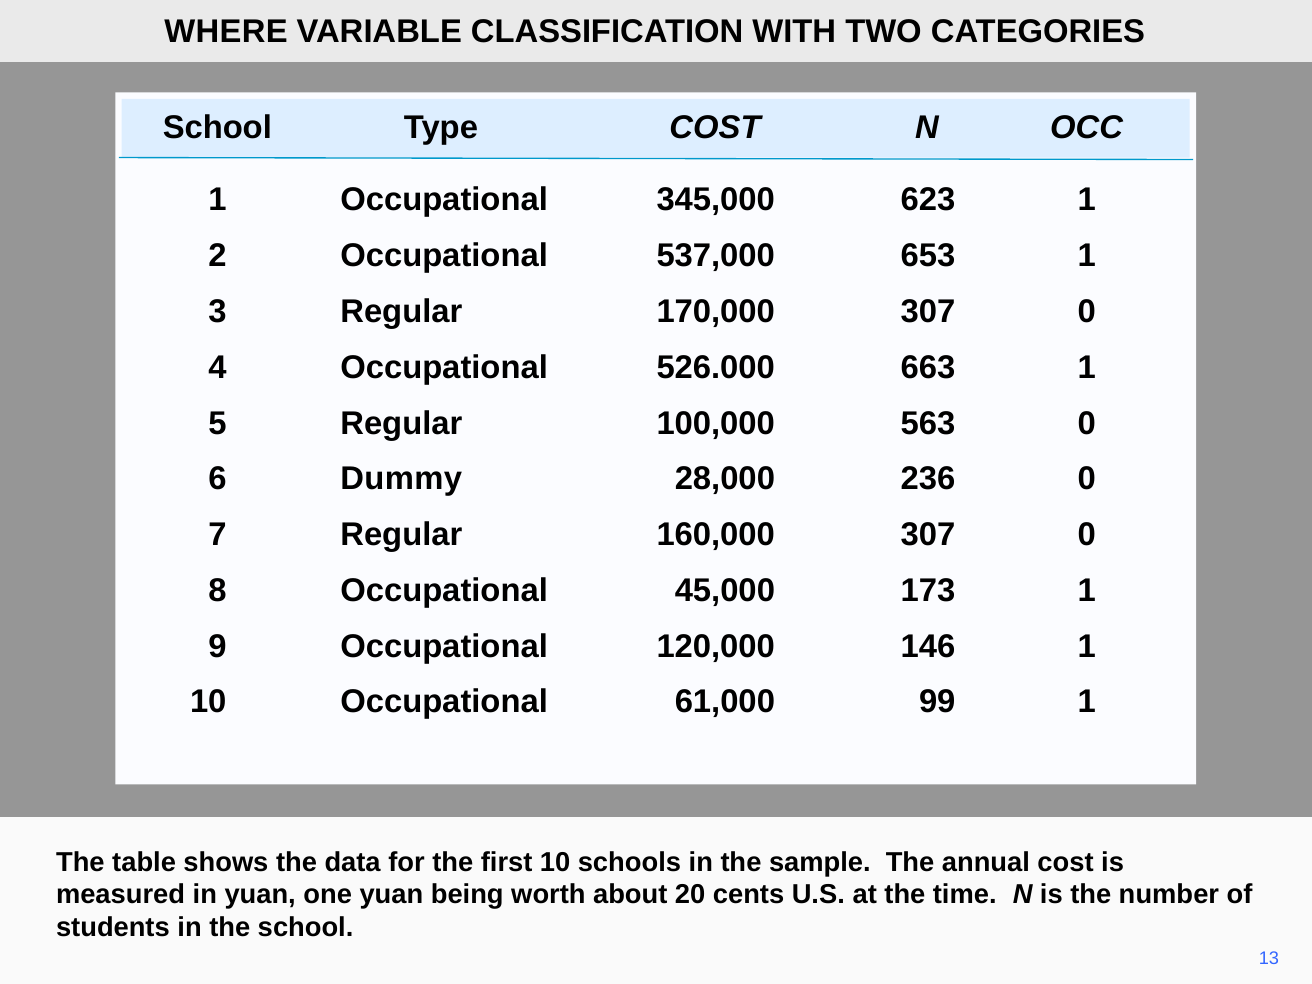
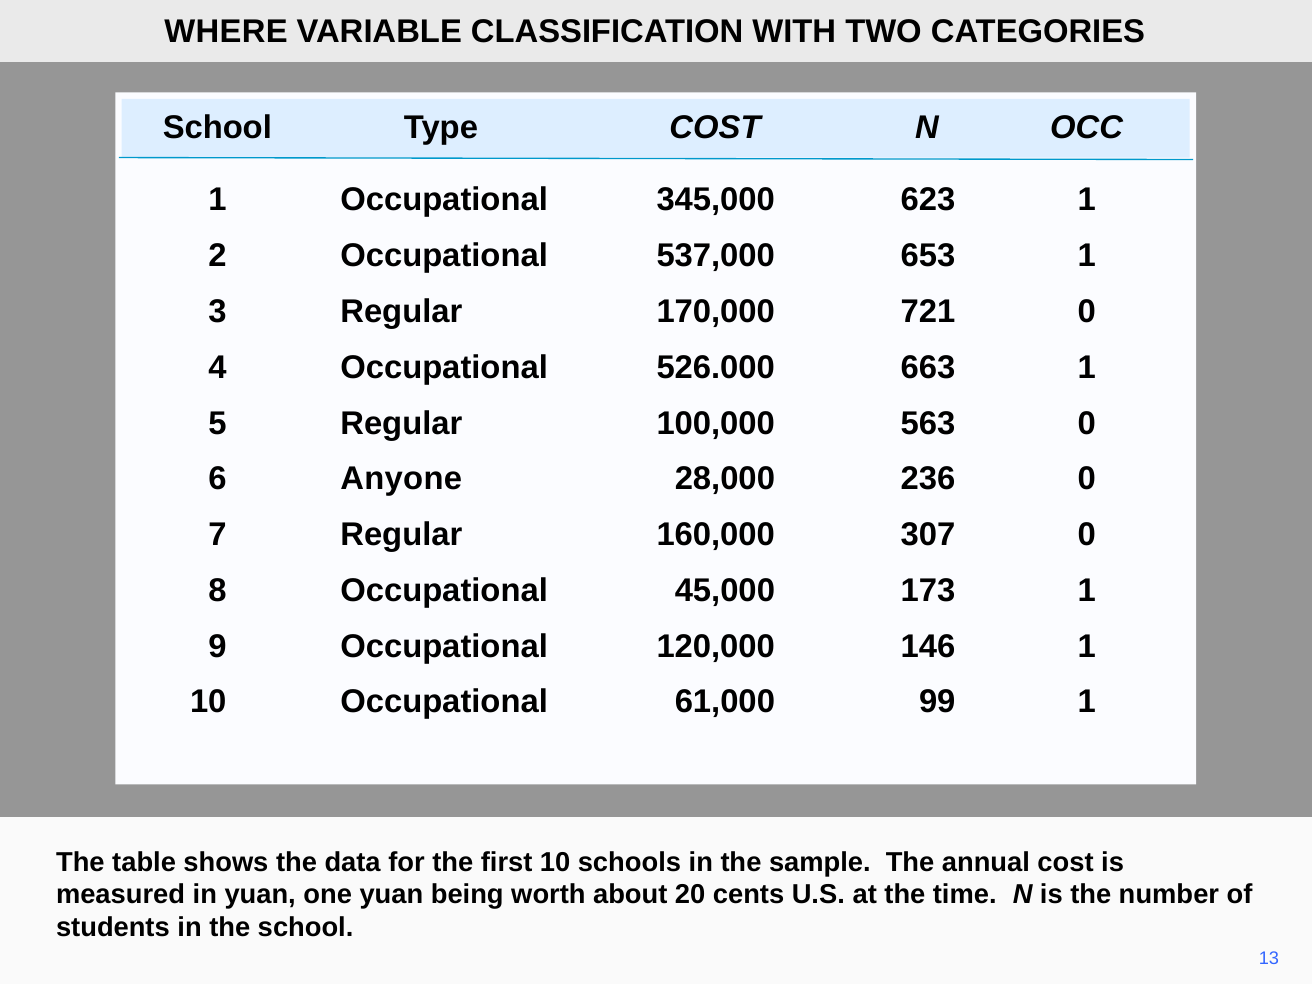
170,000 307: 307 -> 721 (928, 312)
Dummy: Dummy -> Anyone (401, 479)
